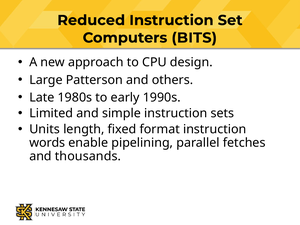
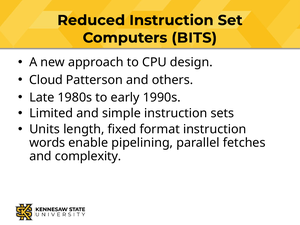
Large: Large -> Cloud (46, 80)
thousands: thousands -> complexity (88, 156)
